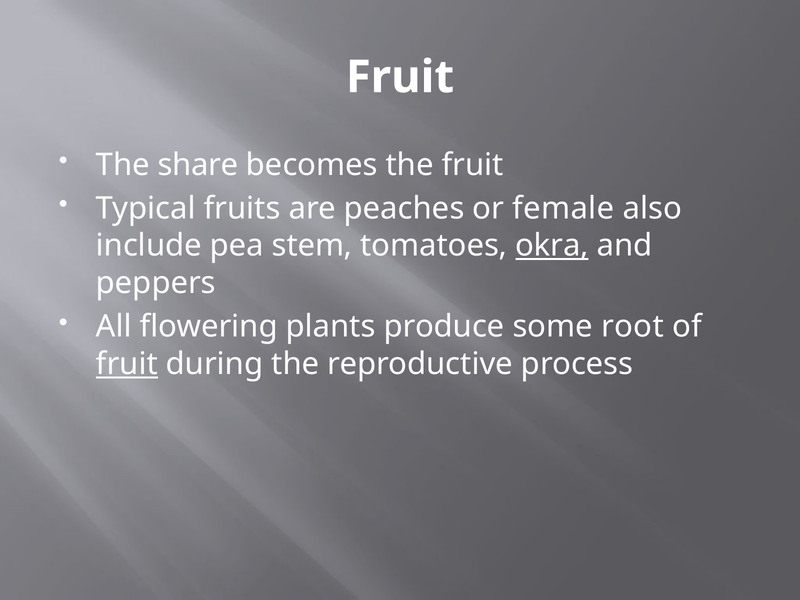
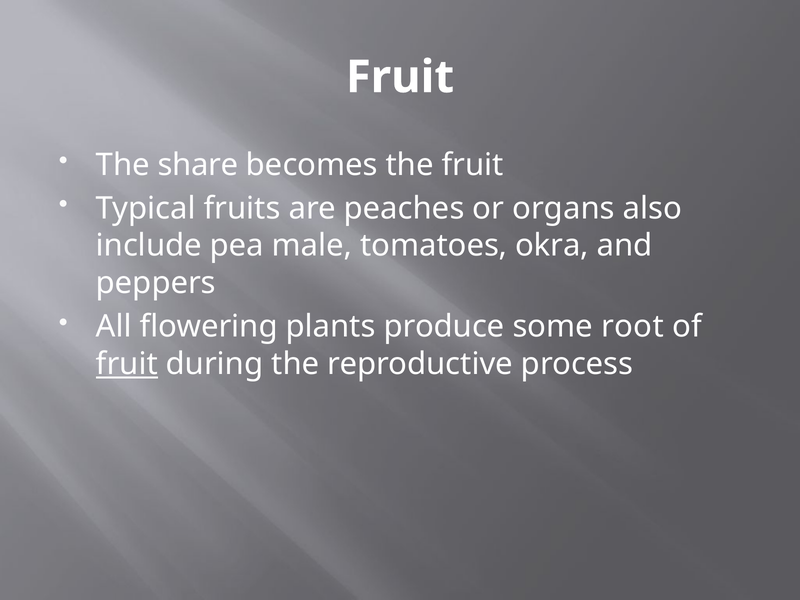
female: female -> organs (563, 208)
stem: stem -> male (312, 246)
okra underline: present -> none (552, 246)
